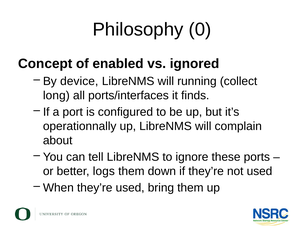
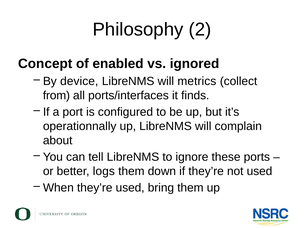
0: 0 -> 2 (200, 29)
running: running -> metrics (197, 81)
long: long -> from (56, 95)
